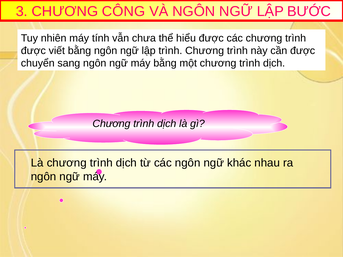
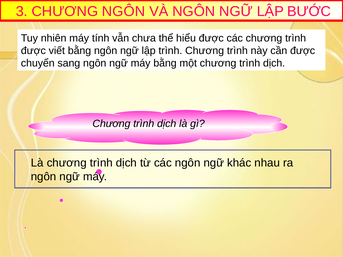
CHƯƠNG CÔNG: CÔNG -> NGÔN (124, 11)
